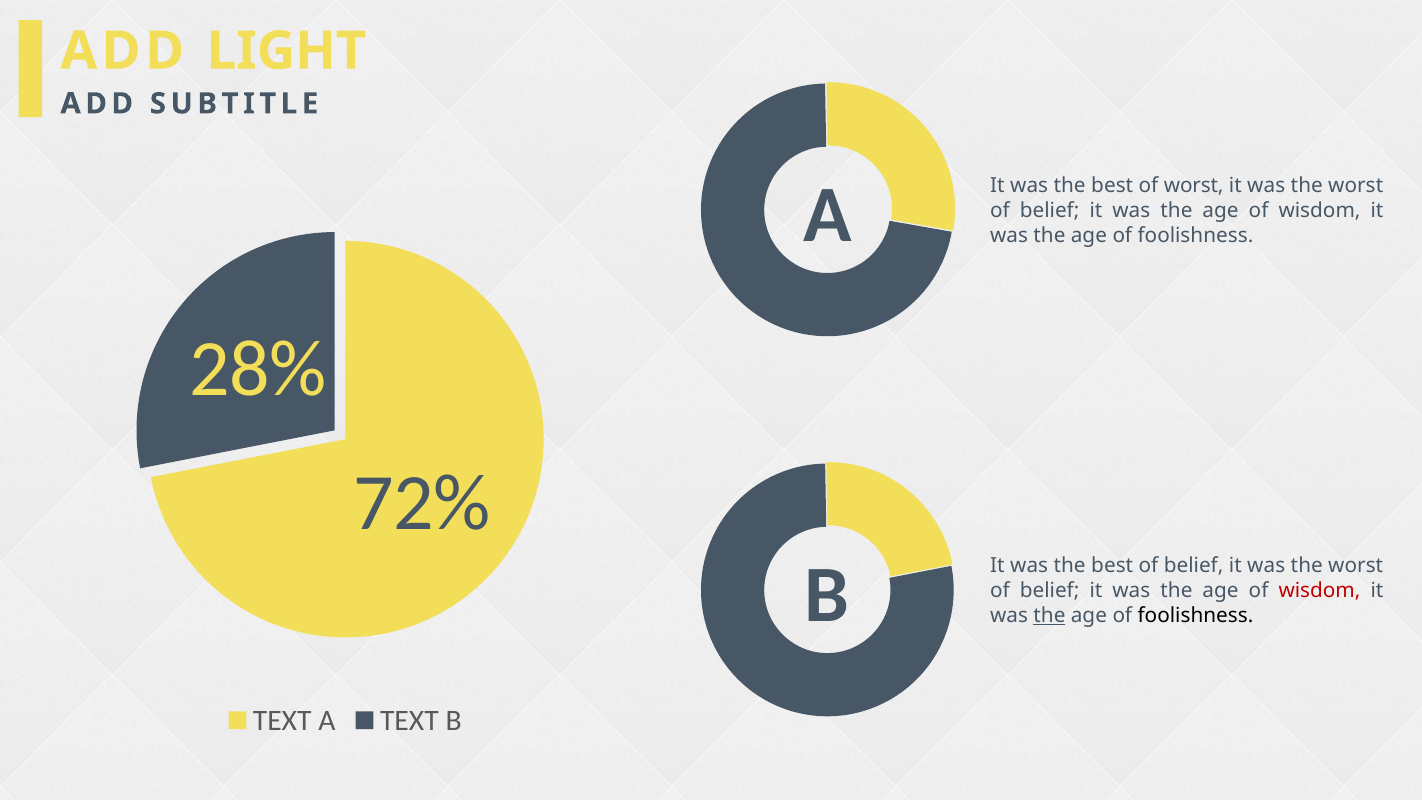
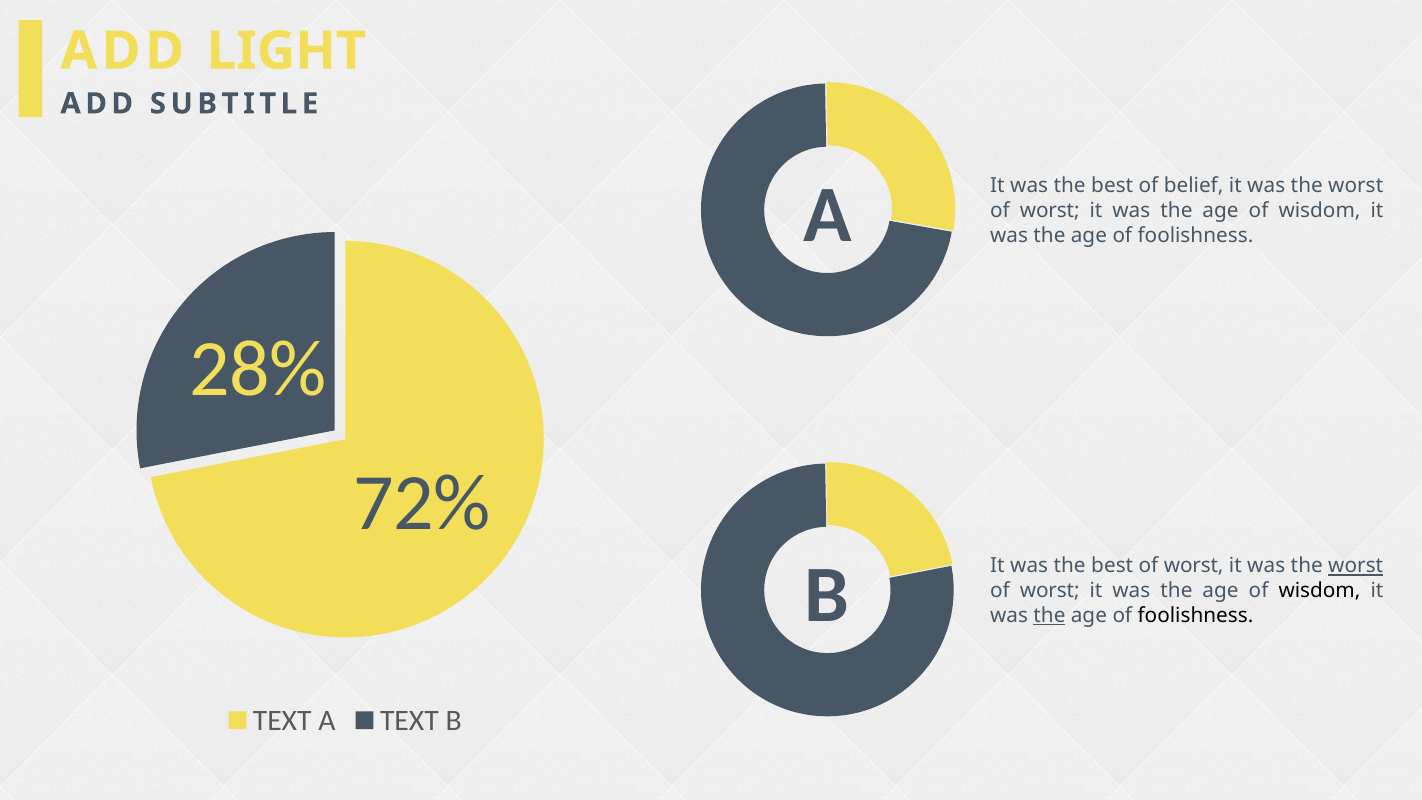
of worst: worst -> belief (1194, 186)
belief: belief -> worst (1050, 211)
best of belief: belief -> worst (1194, 566)
worst underline: none -> present (1356, 566)
belief: belief -> worst (1050, 591)
wisdom colour: red -> black (1319, 591)
